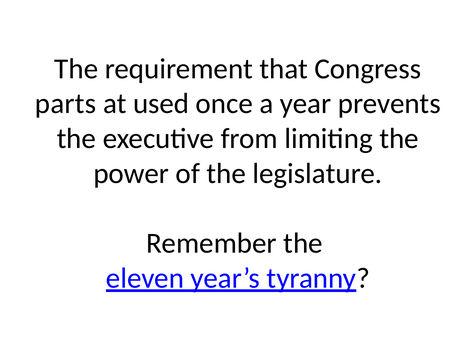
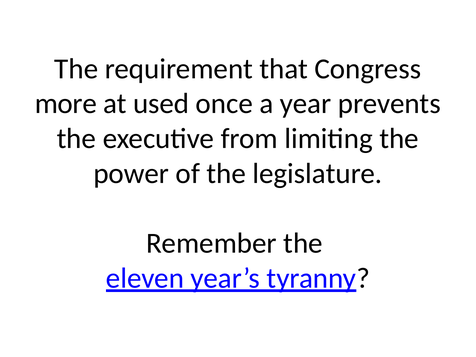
parts: parts -> more (66, 104)
